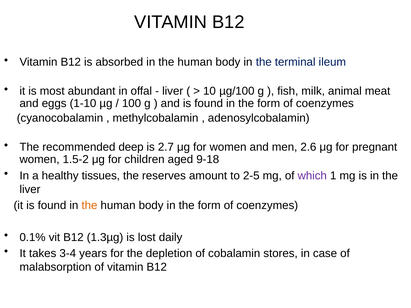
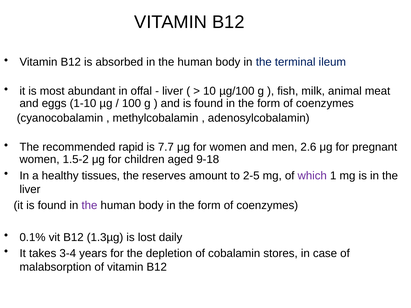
deep: deep -> rapid (131, 147)
2.7: 2.7 -> 7.7 (166, 147)
the colour: orange -> purple (89, 206)
